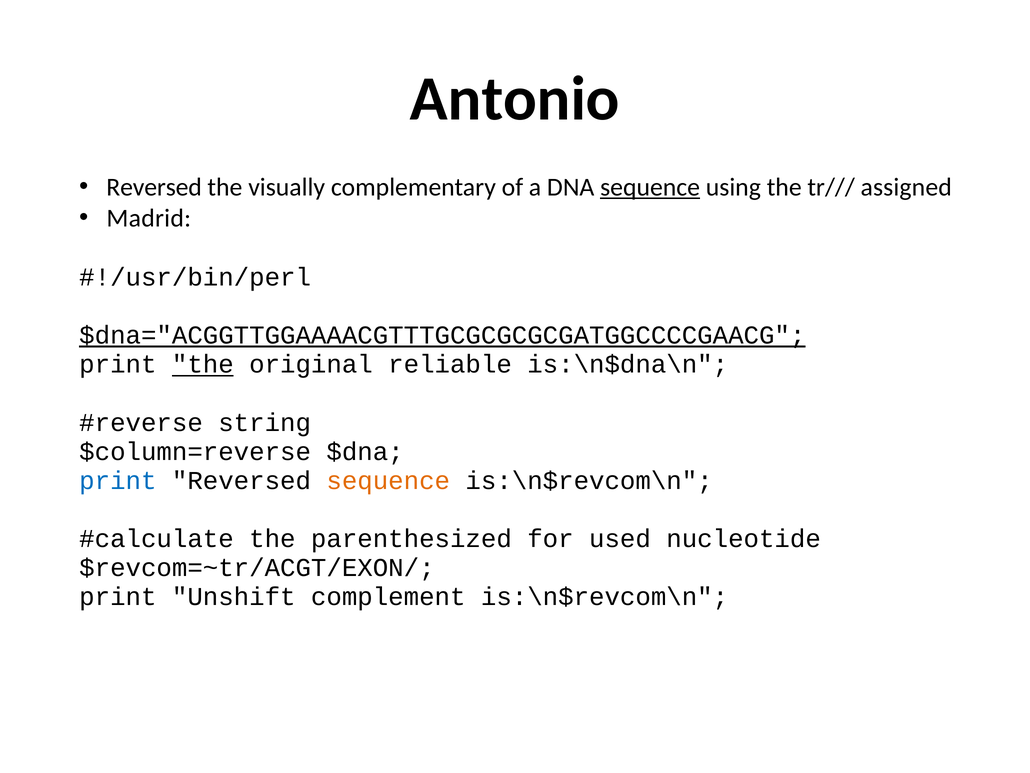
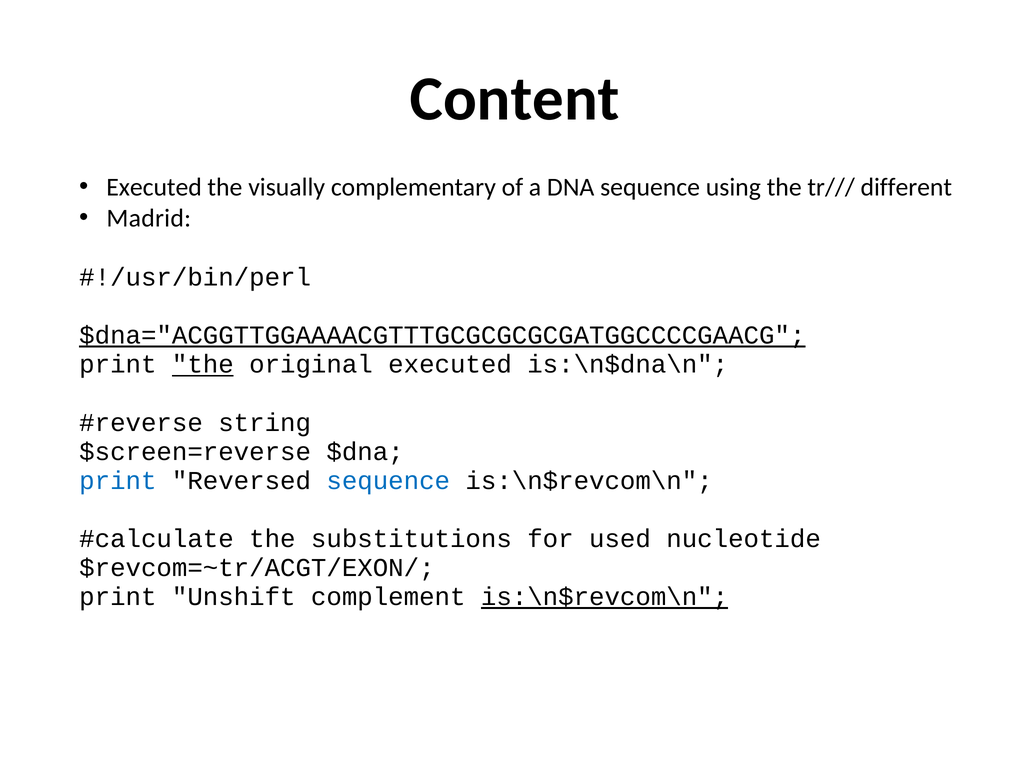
Antonio: Antonio -> Content (515, 99)
Reversed: Reversed -> Executed (154, 187)
sequence underline: present -> none (650, 187)
assigned: assigned -> different (906, 187)
original reliable: reliable -> executed (450, 364)
$column=reverse: $column=reverse -> $screen=reverse (195, 451)
sequence colour: orange -> blue (388, 480)
parenthesized: parenthesized -> substitutions (411, 538)
is:\n$revcom\n underline: none -> present (605, 597)
